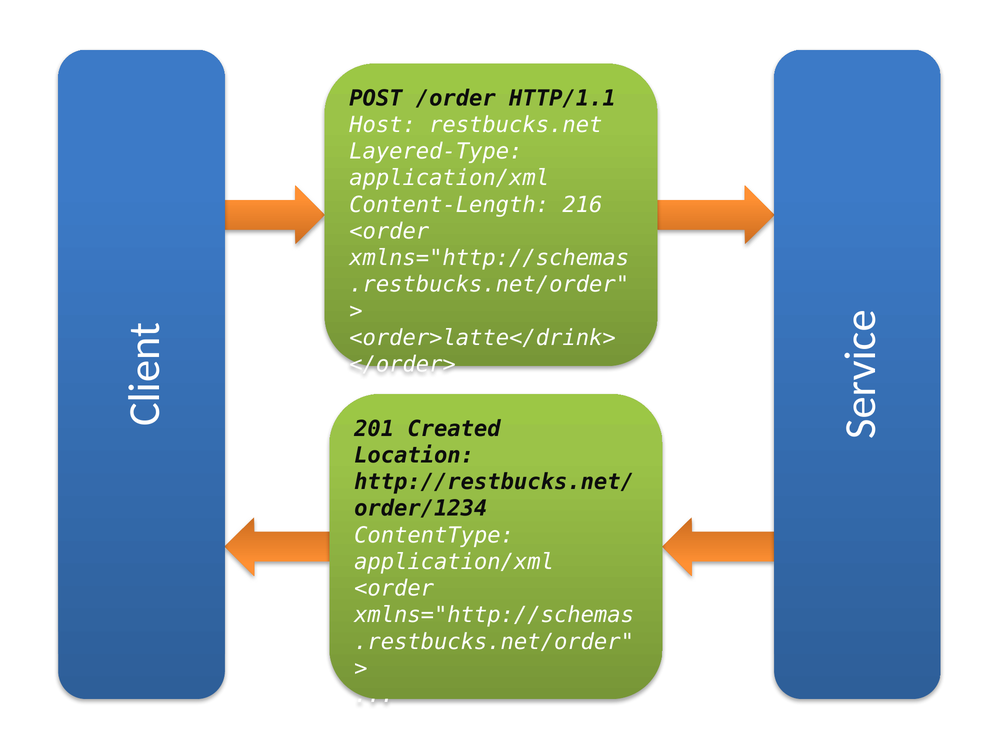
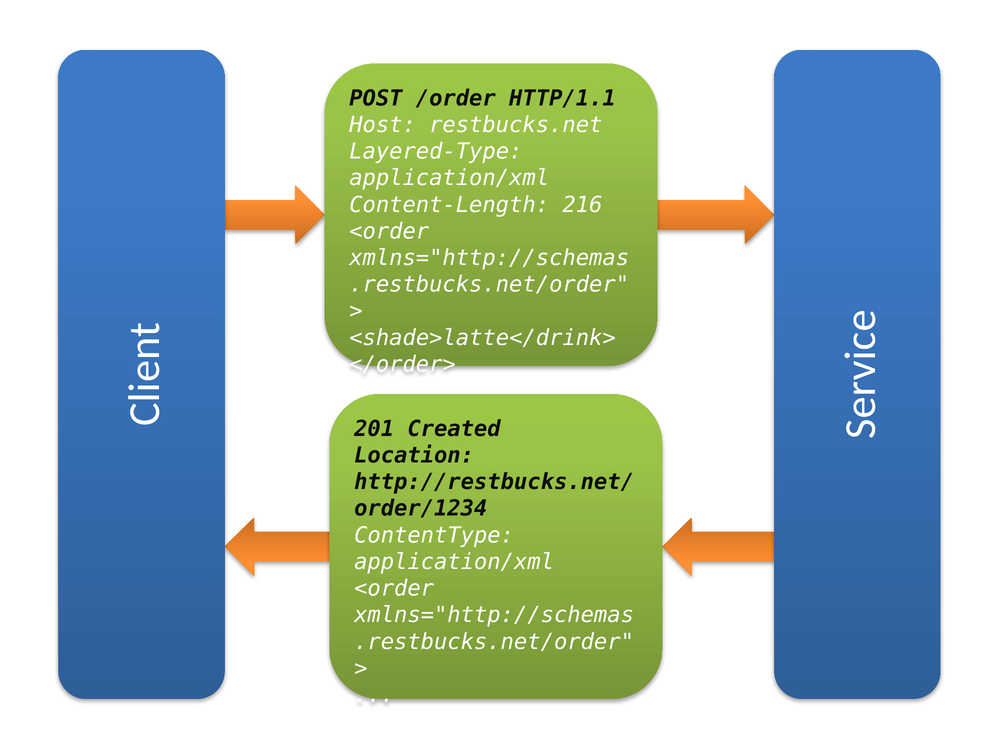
<order>latte</drink>: <order>latte</drink> -> <shade>latte</drink> (483, 338)
